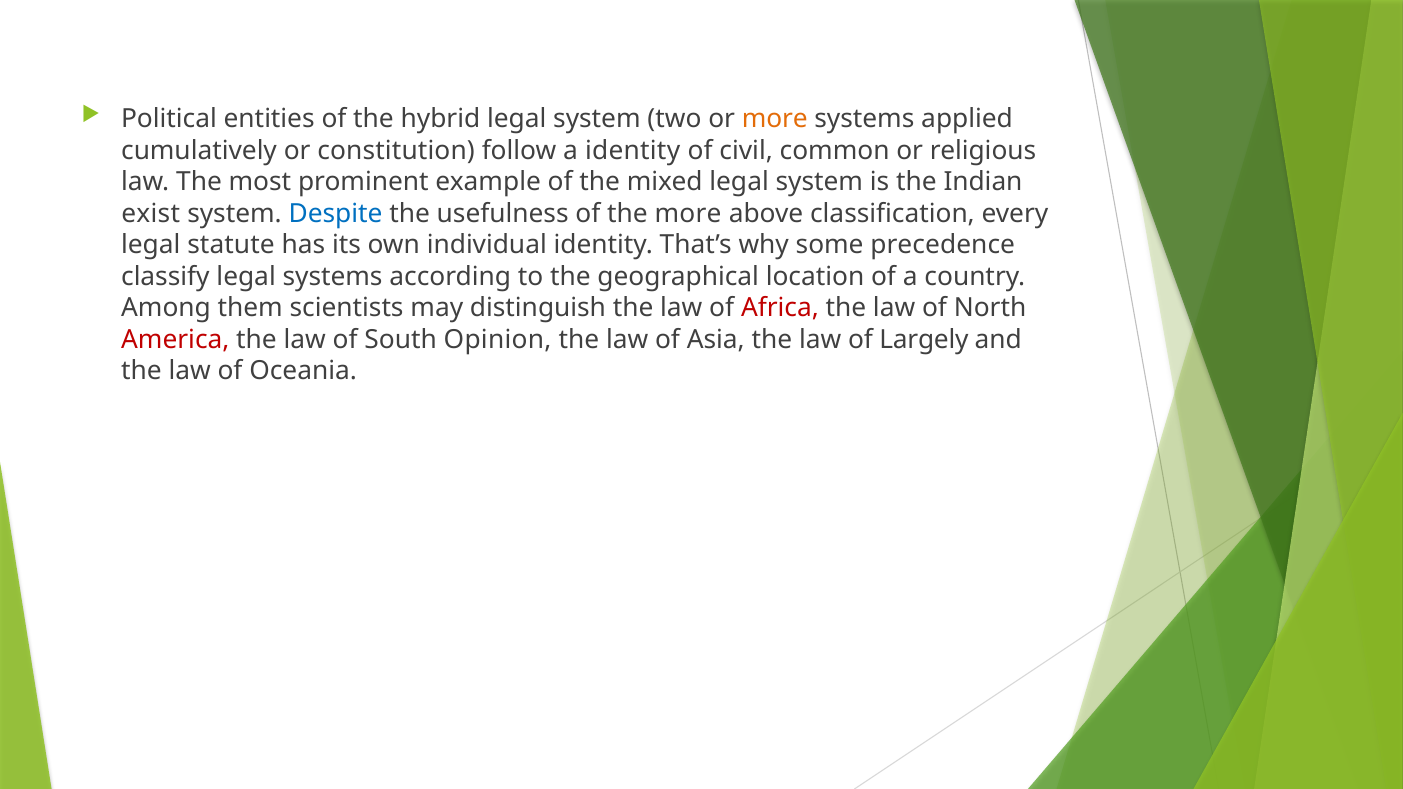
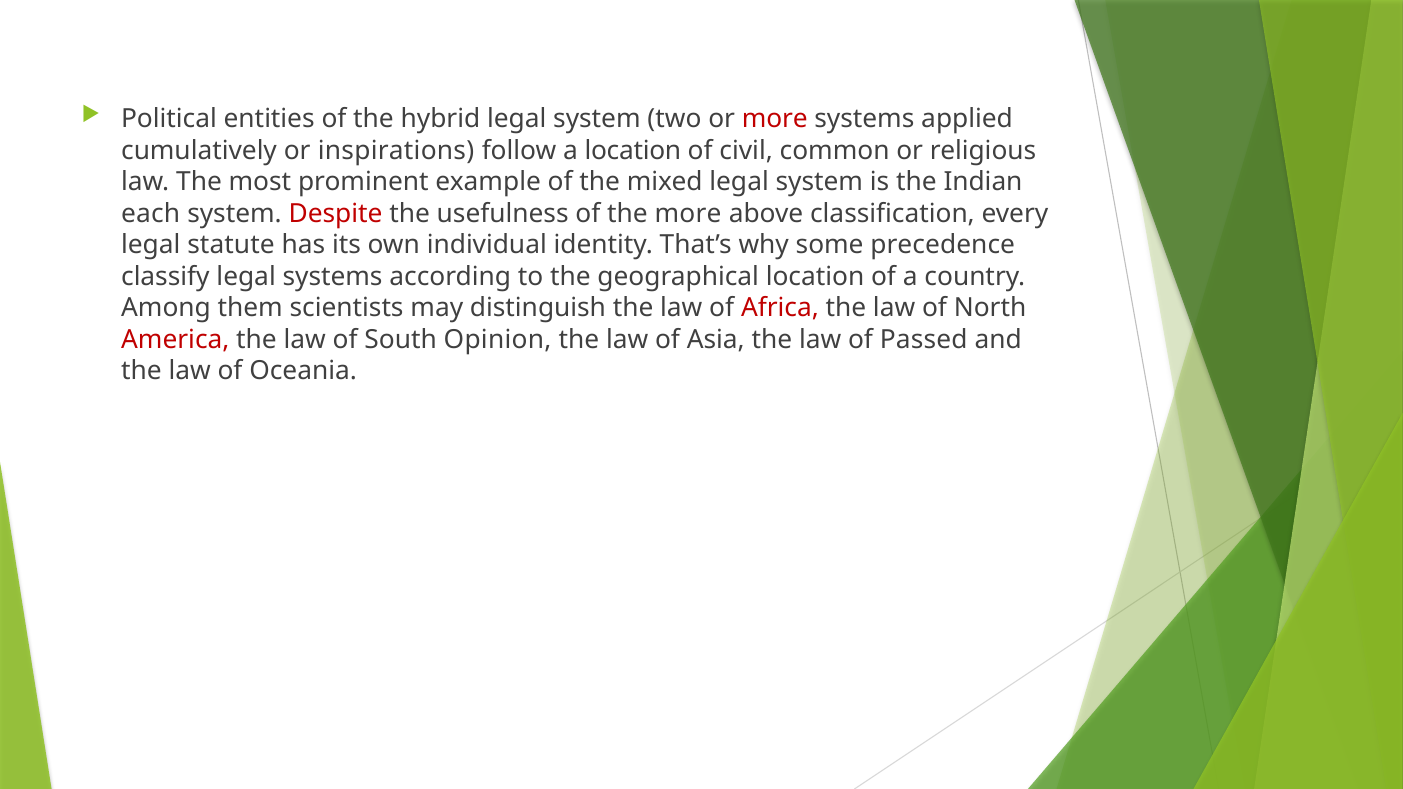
more colour: orange -> red (775, 119)
constitution: constitution -> inspirations (396, 150)
a identity: identity -> location (633, 150)
exist: exist -> each (151, 213)
Despite colour: blue -> red (336, 213)
Largely: Largely -> Passed (924, 340)
